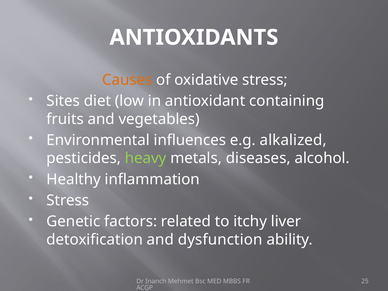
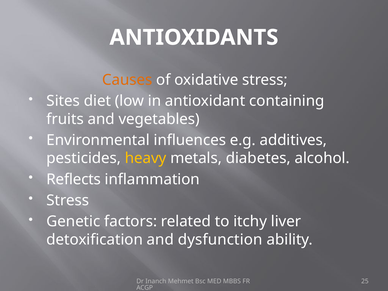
alkalized: alkalized -> additives (293, 140)
heavy colour: light green -> yellow (146, 158)
diseases: diseases -> diabetes (258, 158)
Healthy: Healthy -> Reflects (74, 179)
